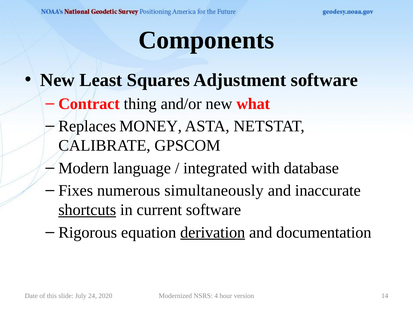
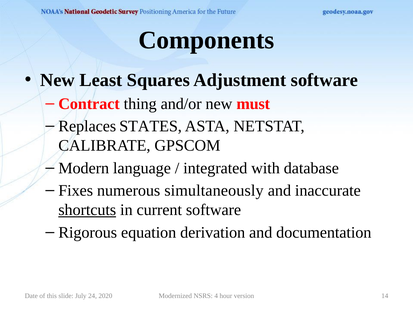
what: what -> must (253, 104)
MONEY: MONEY -> STATES (151, 126)
derivation underline: present -> none (213, 232)
